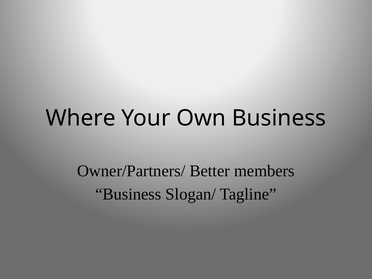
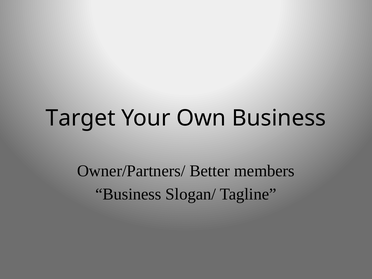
Where: Where -> Target (81, 118)
